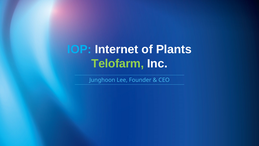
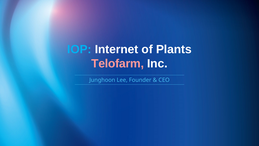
Telofarm colour: light green -> pink (118, 63)
